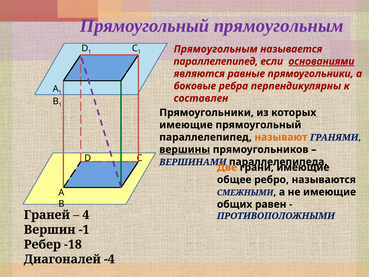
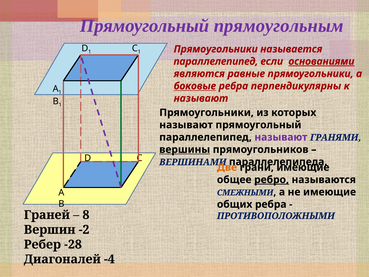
Прямоугольным: Прямоугольным -> Прямоугольники (216, 49)
боковые underline: none -> present (195, 86)
составлен: составлен -> называют (201, 98)
имеющие: имеющие -> называют (186, 125)
называют colour: orange -> purple (281, 137)
ребро underline: none -> present (272, 180)
общих равен: равен -> ребра (271, 204)
4: 4 -> 8 (86, 215)
-1: -1 -> -2 (84, 229)
-18: -18 -> -28 (73, 244)
